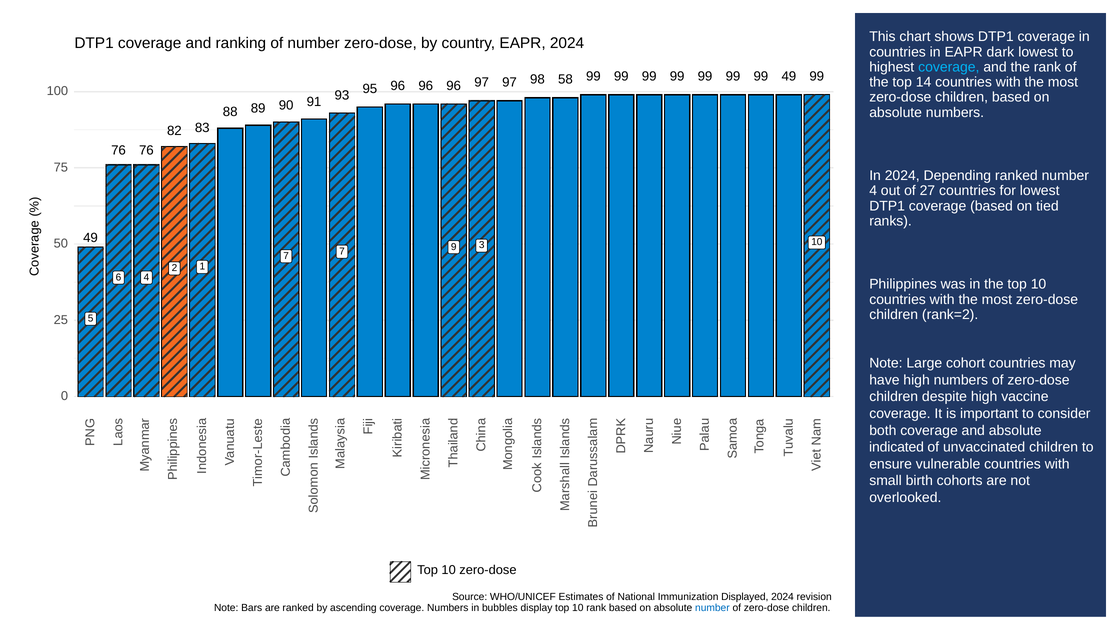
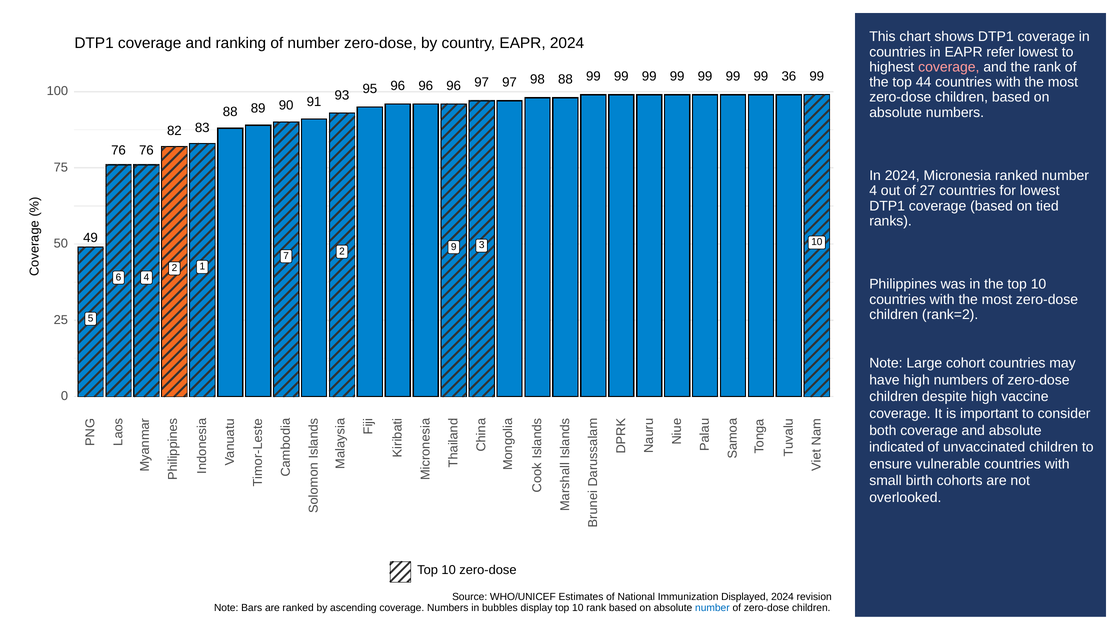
dark: dark -> refer (1000, 52)
coverage colour: light blue -> pink (949, 67)
99 49: 49 -> 36 (789, 76)
14: 14 -> 44 (924, 82)
97 58: 58 -> 88 (565, 79)
Depending: Depending -> Micronesia (957, 176)
7 7: 7 -> 2 (342, 251)
